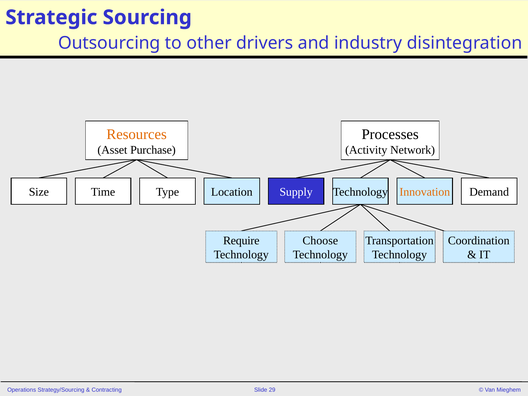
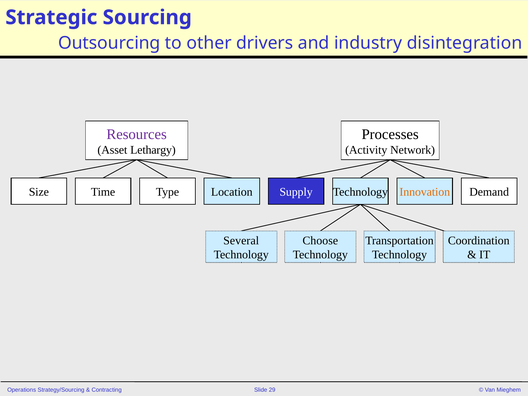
Resources colour: orange -> purple (137, 134)
Purchase: Purchase -> Lethargy (153, 150)
Require: Require -> Several (241, 240)
